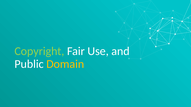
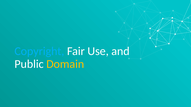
Copyright colour: light green -> light blue (39, 51)
